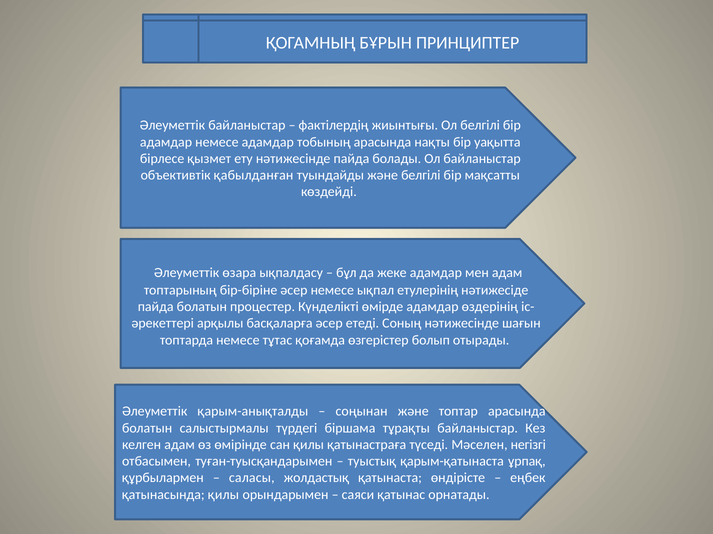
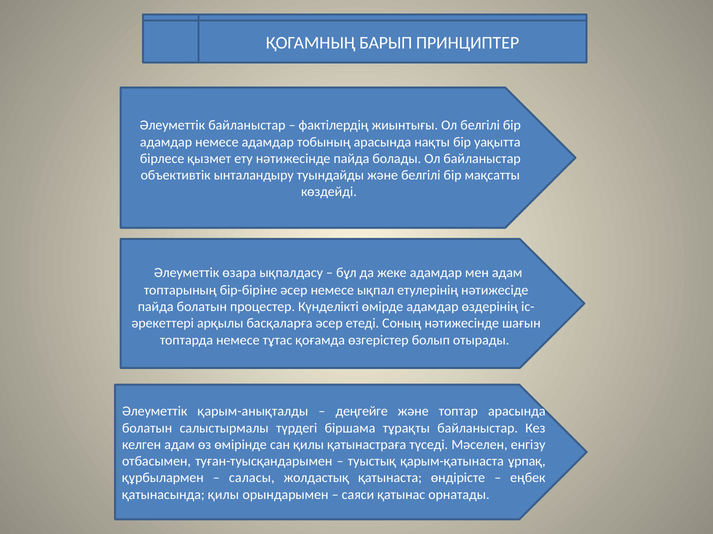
БҰРЫН: БҰРЫН -> БАРЫП (386, 43)
қабылданған: қабылданған -> ынталандыру (254, 175)
cоңынан: cоңынан -> деңгейге (362, 412)
негізгі: негізгі -> енгiзу (528, 445)
